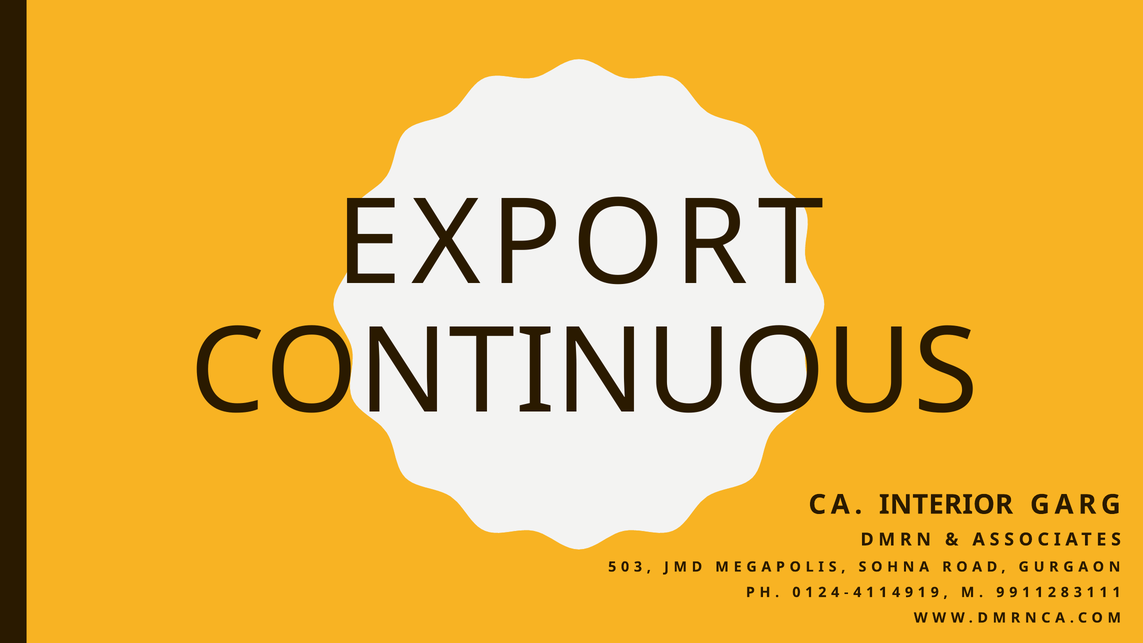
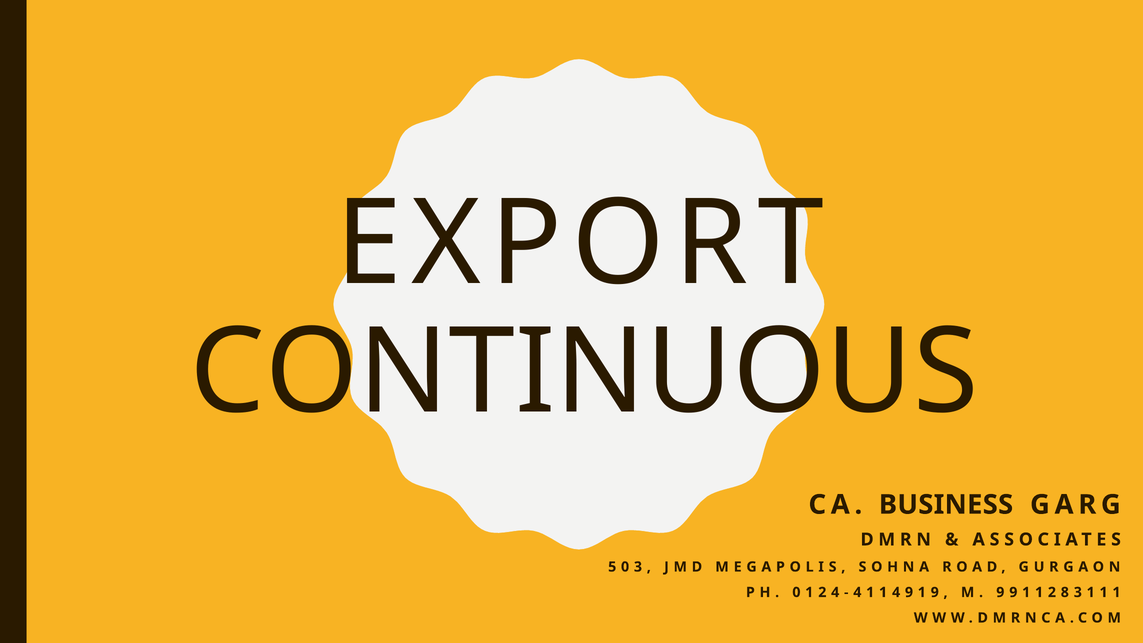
INTERIOR: INTERIOR -> BUSINESS (946, 505)
